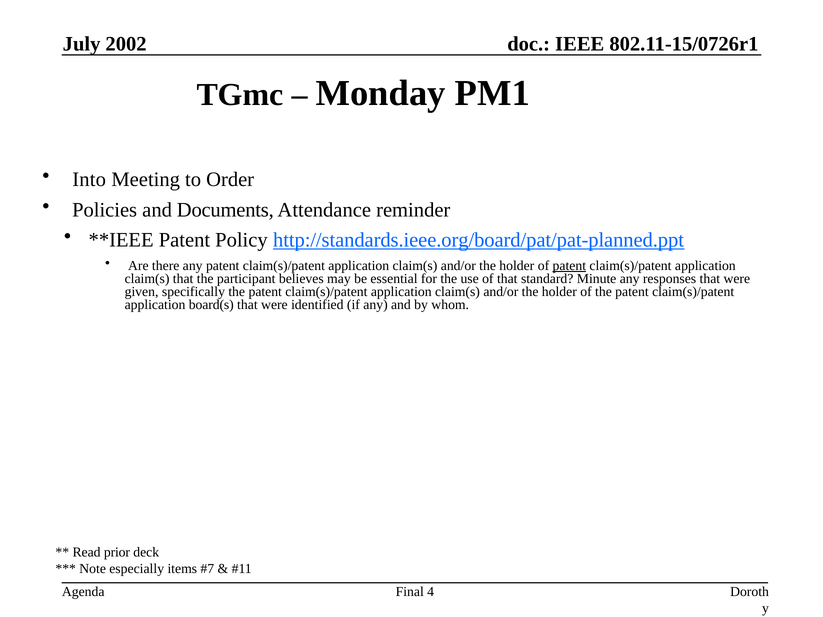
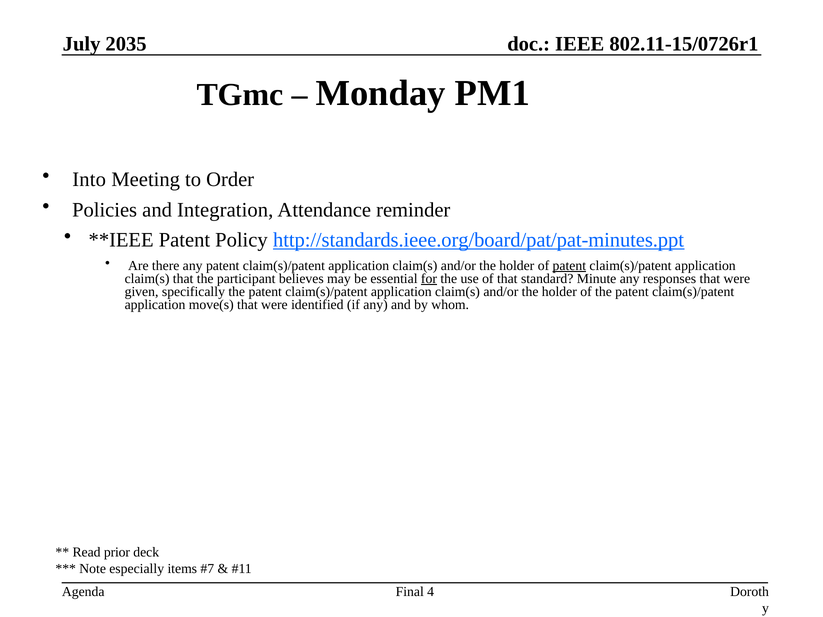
2002: 2002 -> 2035 (126, 44)
Documents: Documents -> Integration (225, 210)
http://standards.ieee.org/board/pat/pat-planned.ppt: http://standards.ieee.org/board/pat/pat-planned.ppt -> http://standards.ieee.org/board/pat/pat-minutes.ppt (479, 240)
for underline: none -> present (429, 279)
board(s: board(s -> move(s (211, 305)
